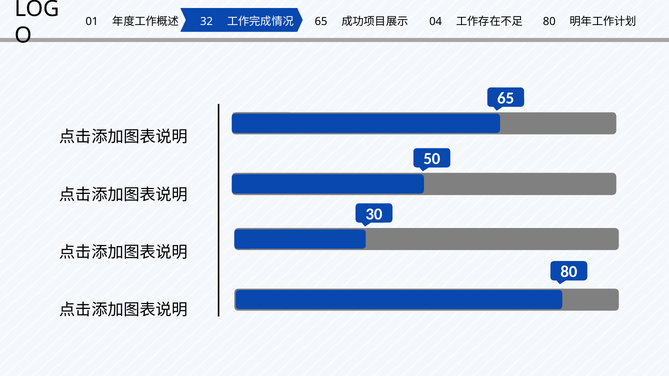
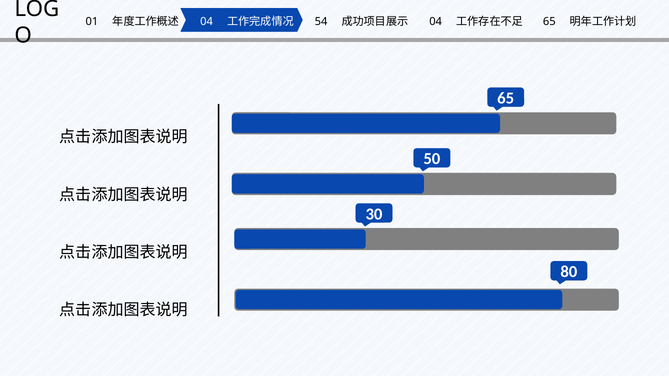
32: 32 -> 04 (207, 22)
65: 65 -> 54 (321, 22)
80: 80 -> 65 (549, 22)
